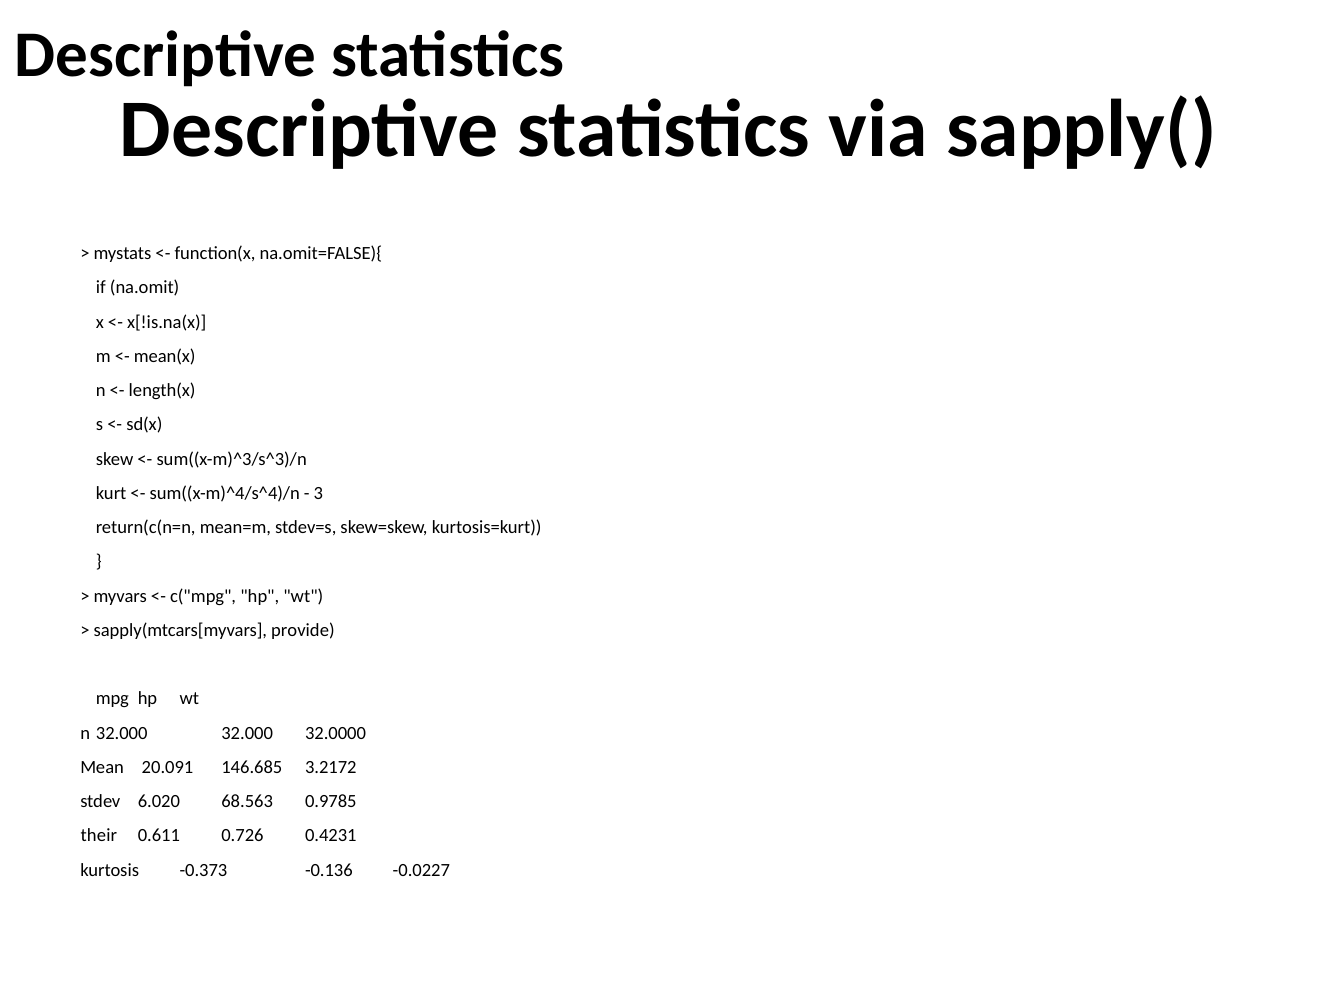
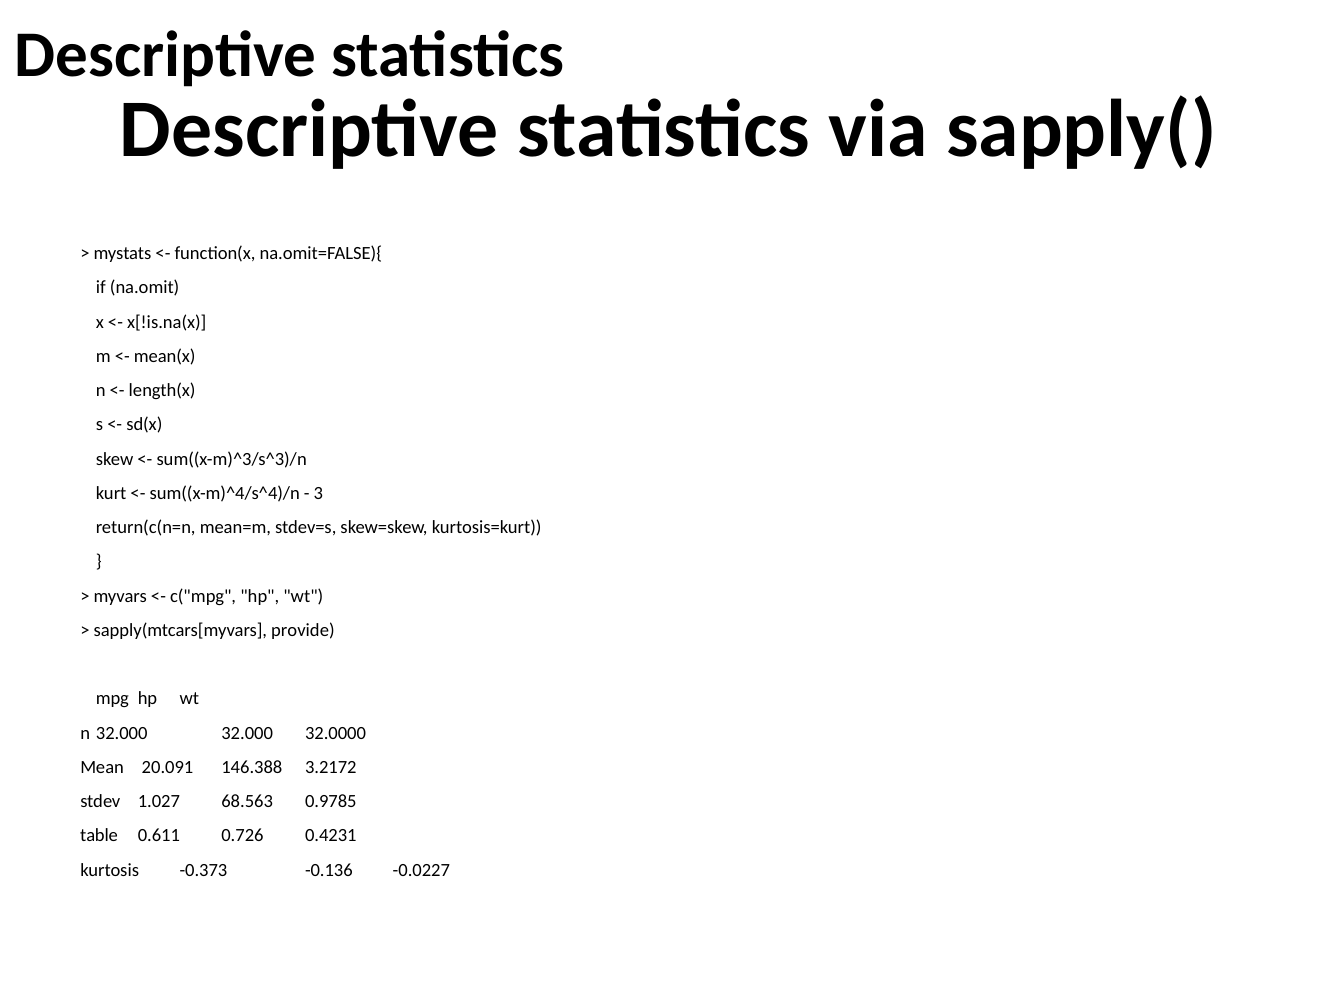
146.685: 146.685 -> 146.388 (252, 767)
6.020: 6.020 -> 1.027 (159, 801)
their: their -> table (99, 835)
